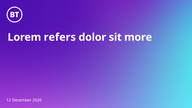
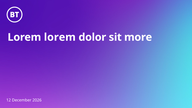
Lorem refers: refers -> lorem (60, 37)
